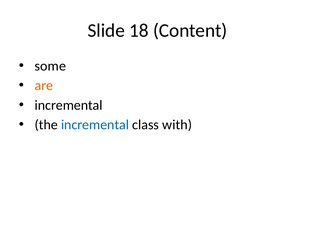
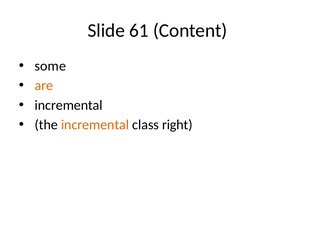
18: 18 -> 61 (139, 30)
incremental colour: blue -> orange (95, 125)
with: with -> right (177, 125)
